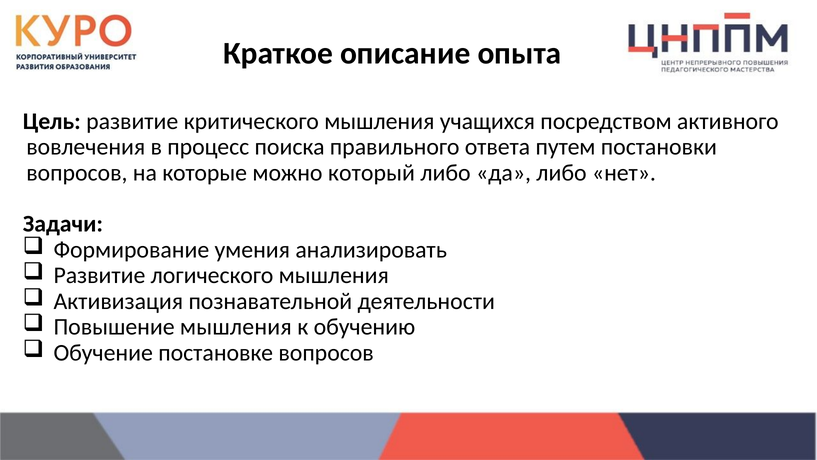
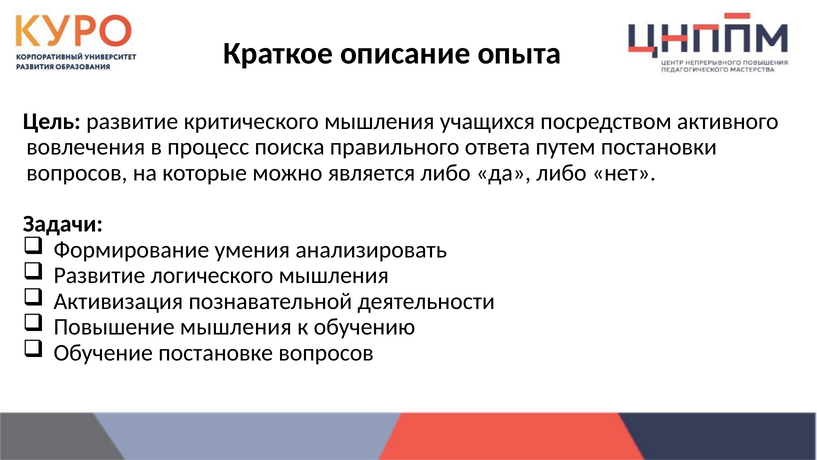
который: который -> является (372, 172)
